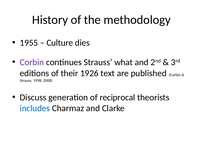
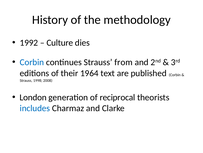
1955: 1955 -> 1992 (29, 43)
Corbin colour: purple -> blue (32, 62)
what: what -> from (123, 62)
1926: 1926 -> 1964 (89, 73)
Discuss: Discuss -> London (33, 97)
